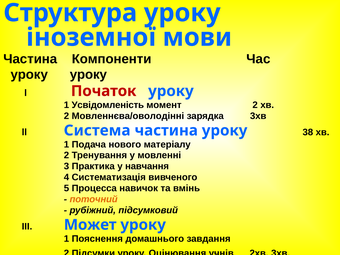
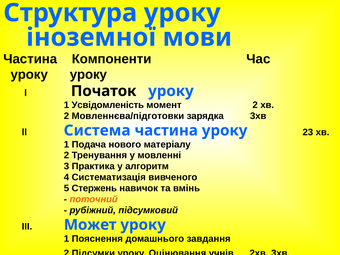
Початок colour: red -> black (104, 91)
Мовленнєва/оволодінні: Мовленнєва/оволодінні -> Мовленнєва/підготовки (128, 116)
38: 38 -> 23 (308, 132)
навчання: навчання -> алгоритм (147, 166)
Процесса: Процесса -> Стержень (94, 188)
